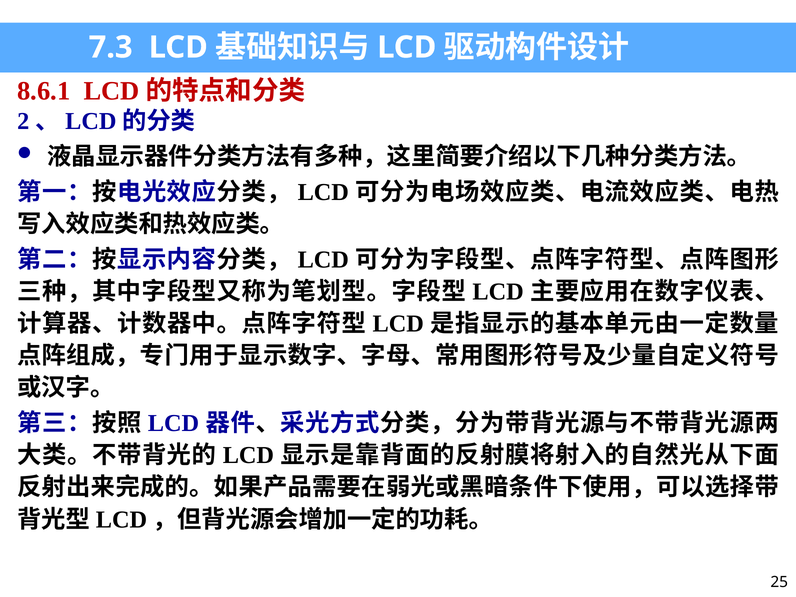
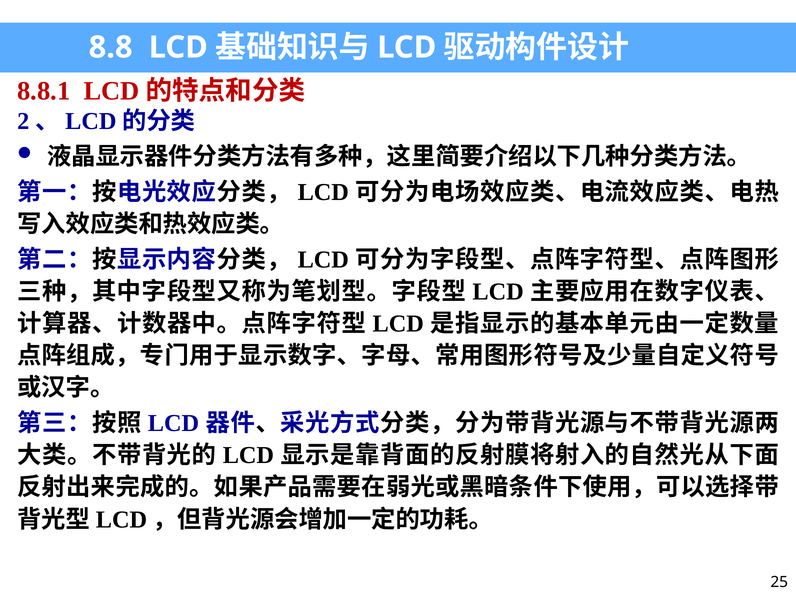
7.3: 7.3 -> 8.8 (111, 47)
8.6.1: 8.6.1 -> 8.8.1 (44, 91)
